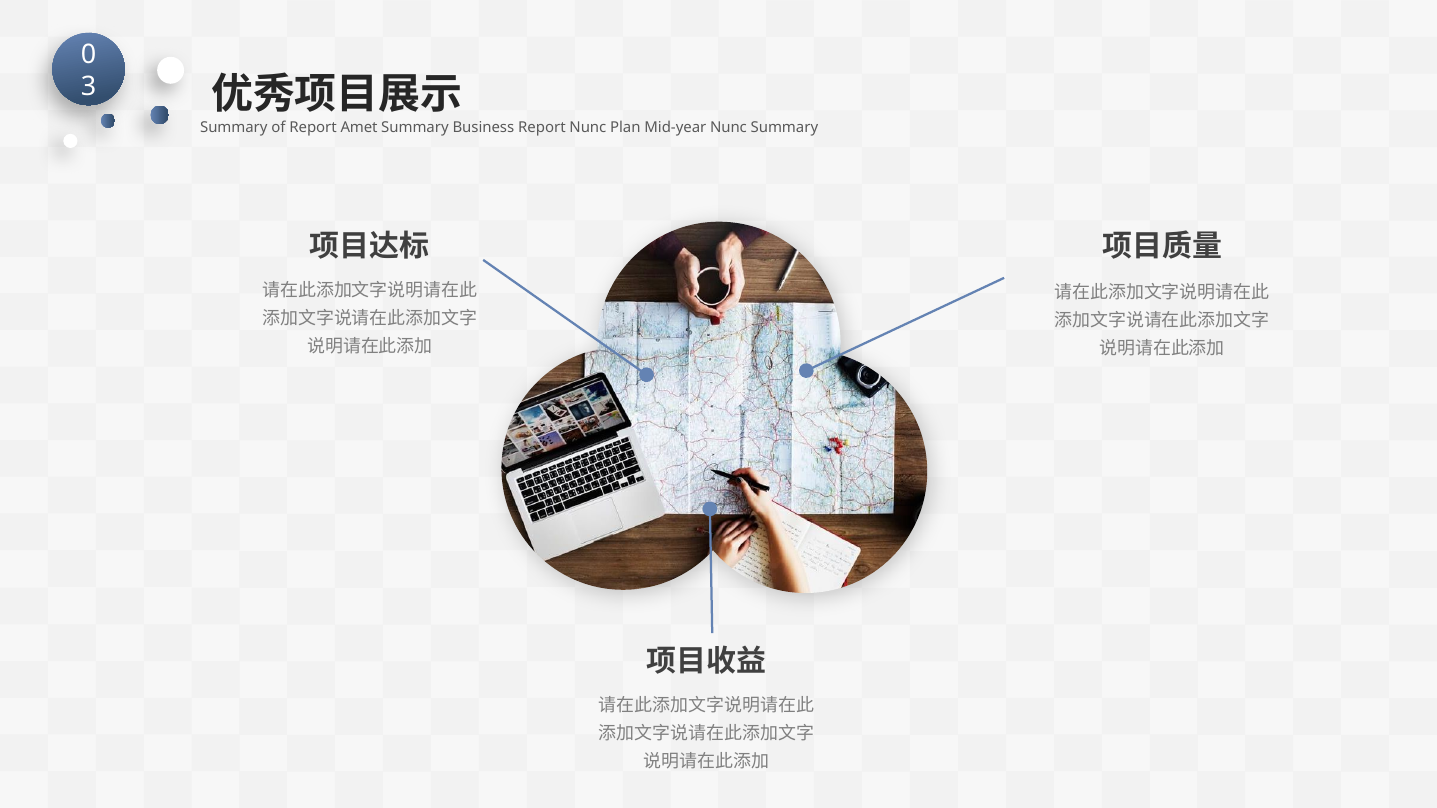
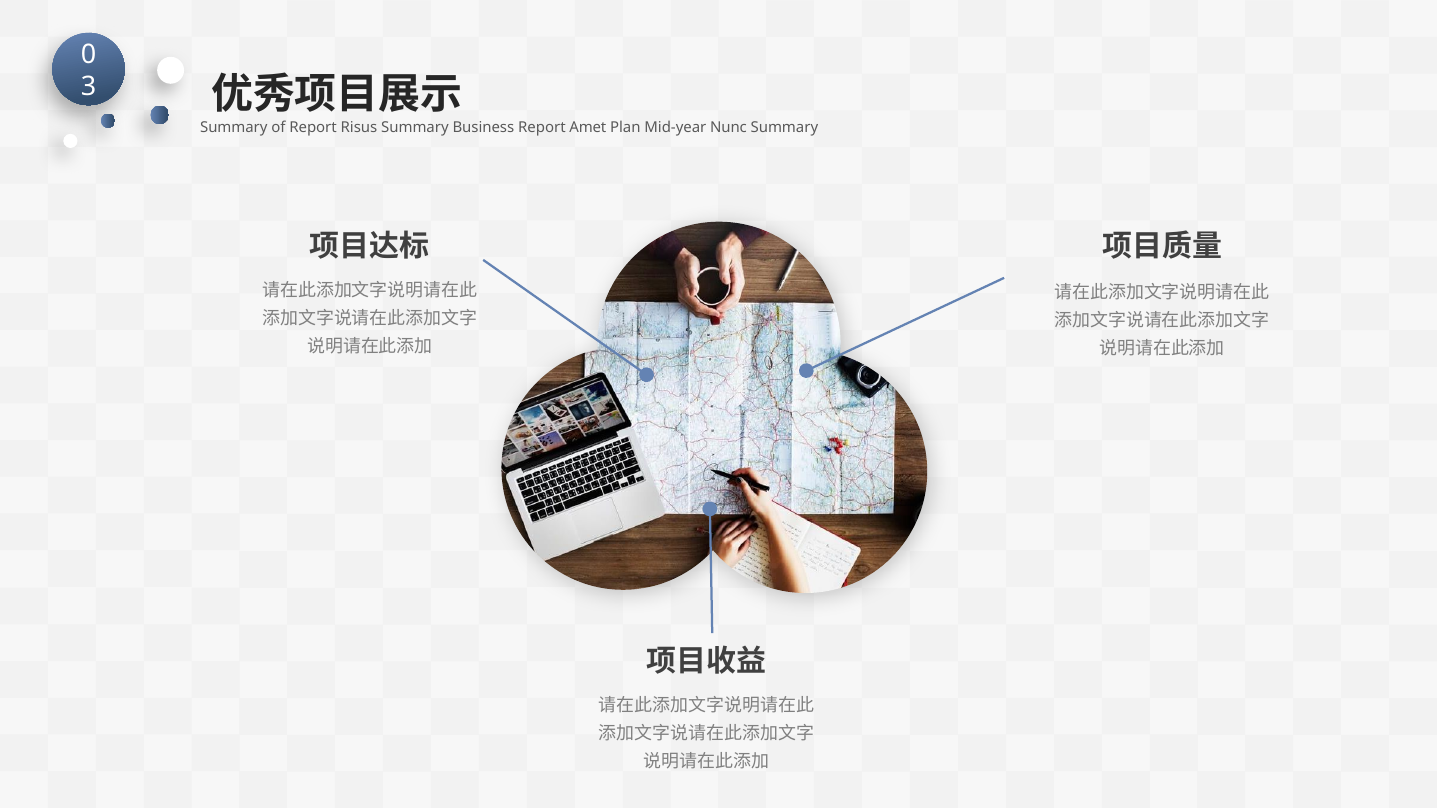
Amet: Amet -> Risus (359, 128)
Report Nunc: Nunc -> Amet (588, 128)
